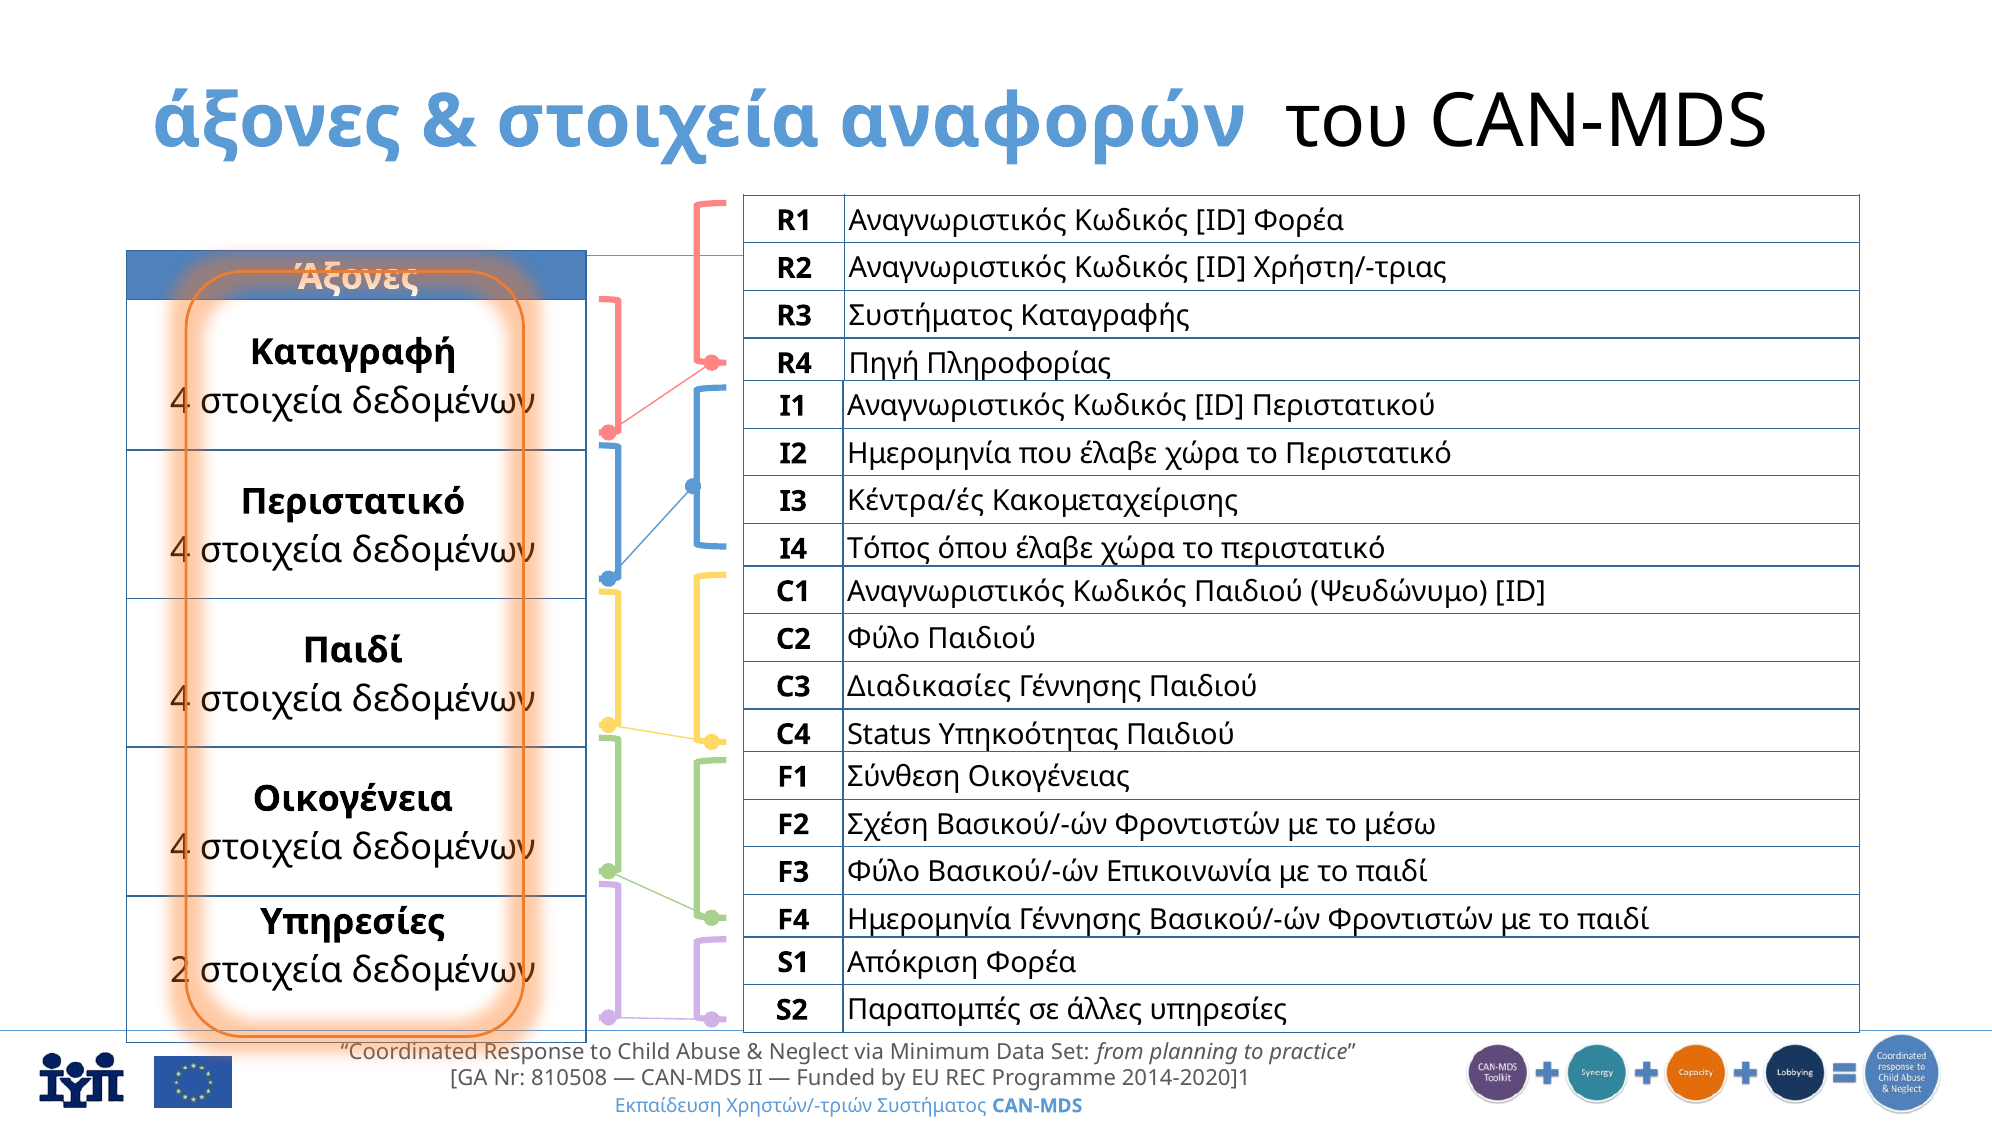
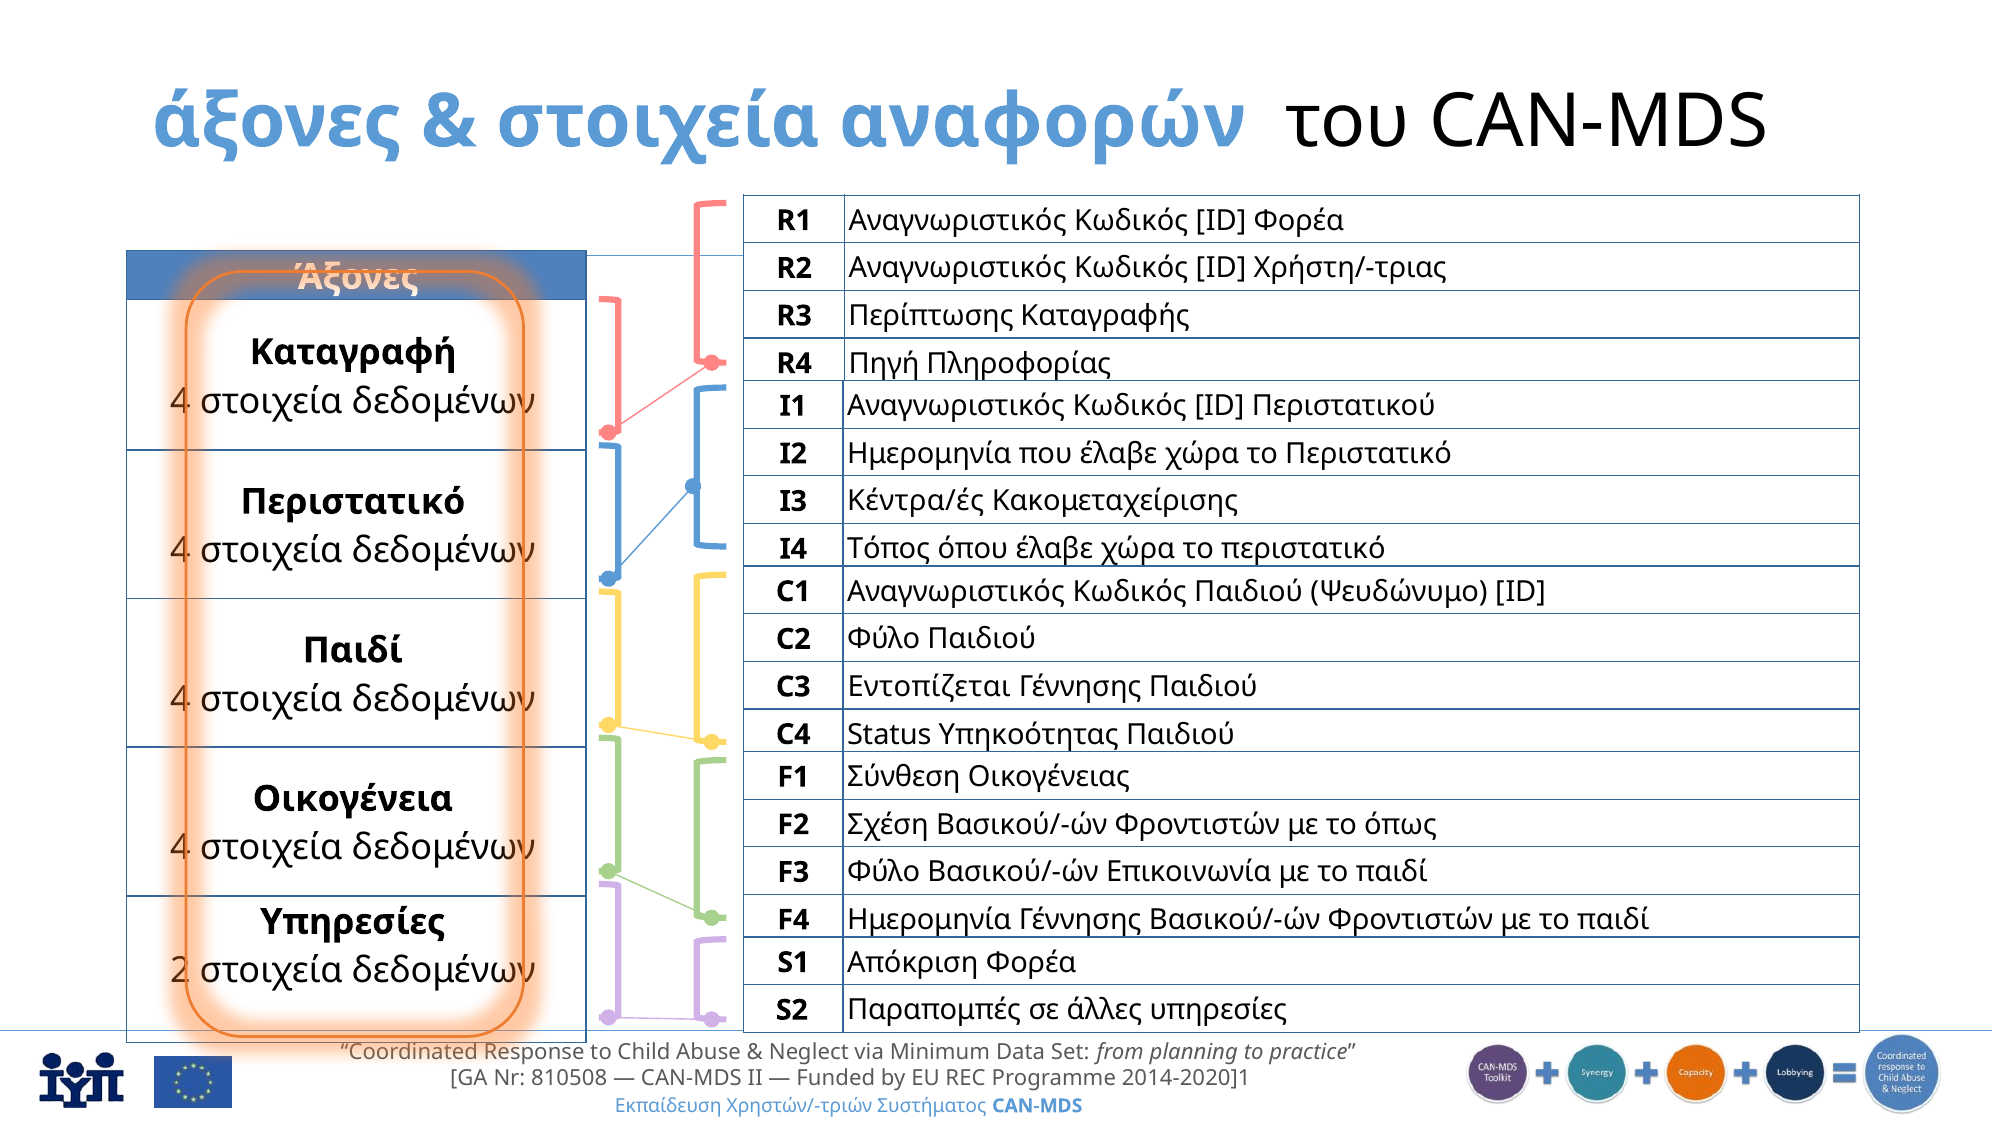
R3 Συστήματος: Συστήματος -> Περίπτωσης (931, 316)
Διαδικασίες: Διαδικασίες -> Εντοπίζεται (929, 687)
μέσω: μέσω -> όπως (1401, 824)
